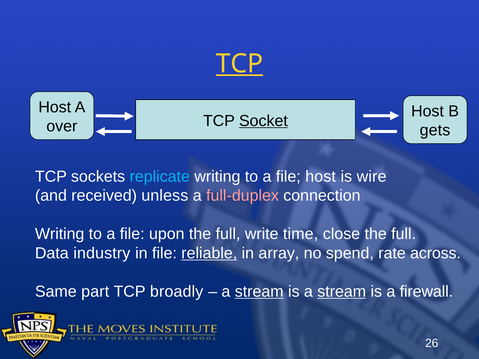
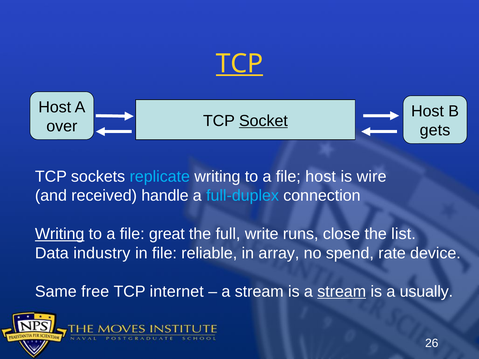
unless: unless -> handle (165, 196)
full-duplex colour: pink -> light blue (243, 196)
Writing underline: none -> present (60, 234)
upon: upon -> great (167, 234)
time: time -> runs (301, 234)
close the full: full -> list (404, 234)
reliable underline: present -> none (209, 253)
across: across -> device (435, 253)
part: part -> free (95, 292)
broadly: broadly -> internet (177, 292)
stream underline: present -> none (259, 292)
firewall: firewall -> usually (426, 292)
